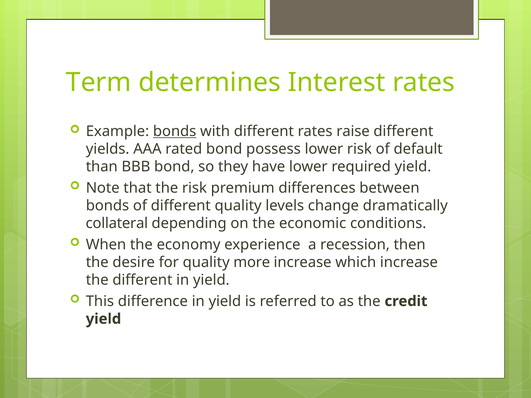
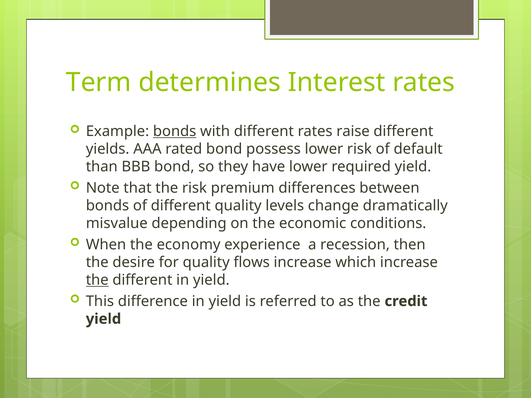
collateral: collateral -> misvalue (117, 224)
more: more -> flows (252, 262)
the underline: none -> present (97, 280)
